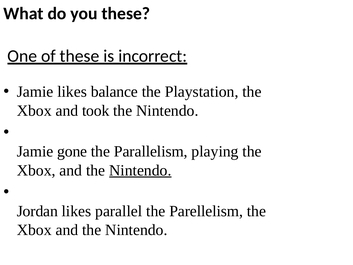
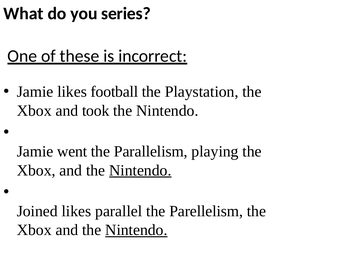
you these: these -> series (126, 14)
balance: balance -> football (114, 92)
gone: gone -> went (72, 151)
Jordan: Jordan -> Joined (37, 211)
Nintendo underline: none -> present (136, 230)
